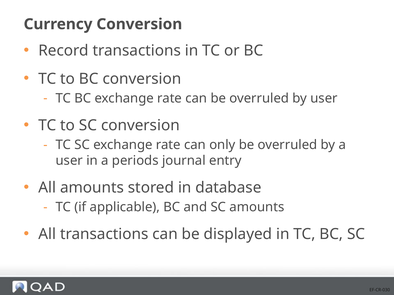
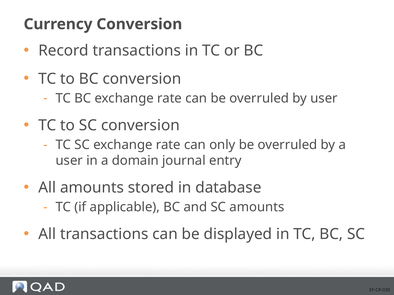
periods: periods -> domain (135, 161)
